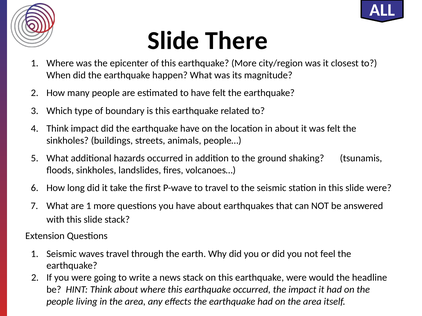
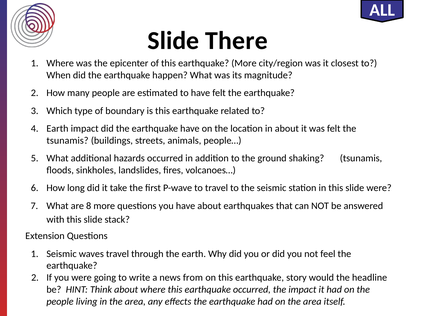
Think: Think -> Earth (57, 129)
sinkholes: sinkholes -> tsunamis (68, 141)
are 1: 1 -> 8 (89, 206)
news stack: stack -> from (193, 278)
earthquake were: were -> story (296, 278)
